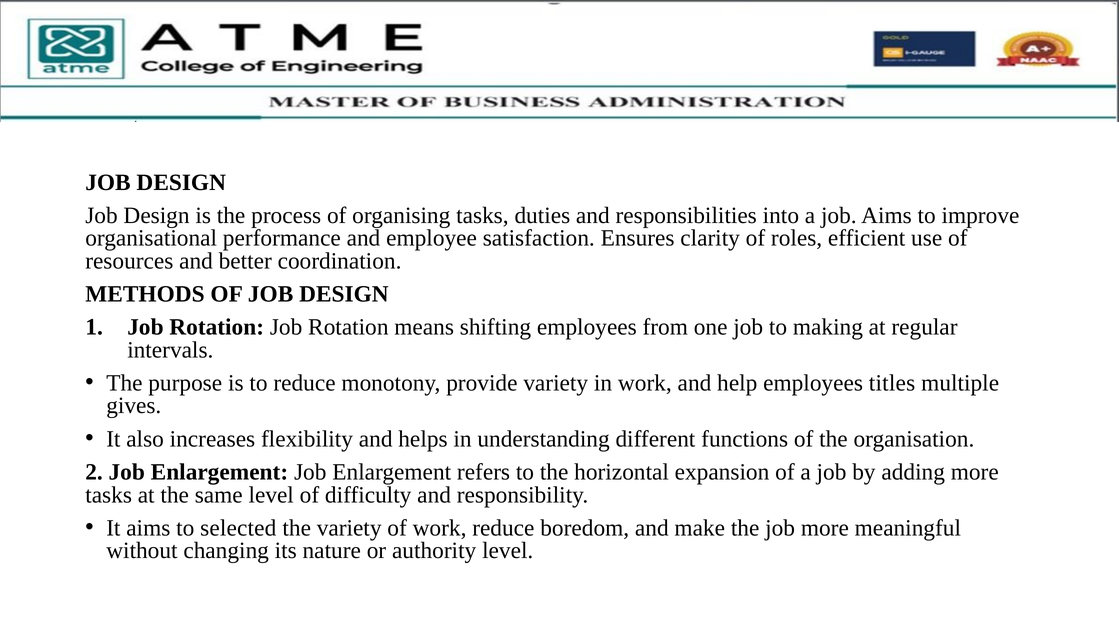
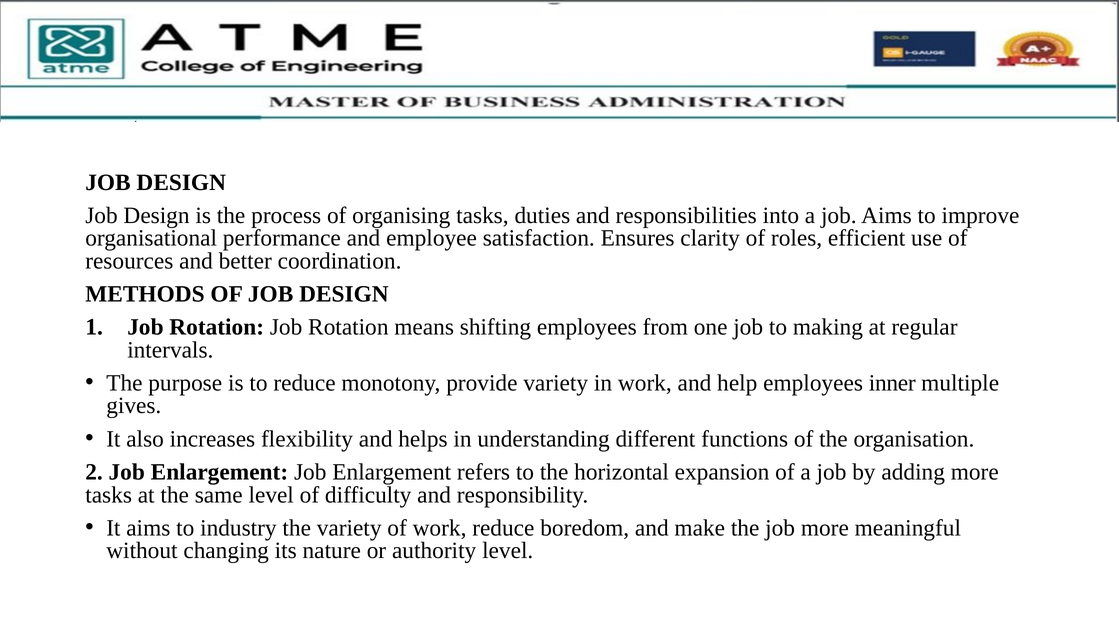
titles: titles -> inner (892, 383)
selected: selected -> industry (238, 528)
